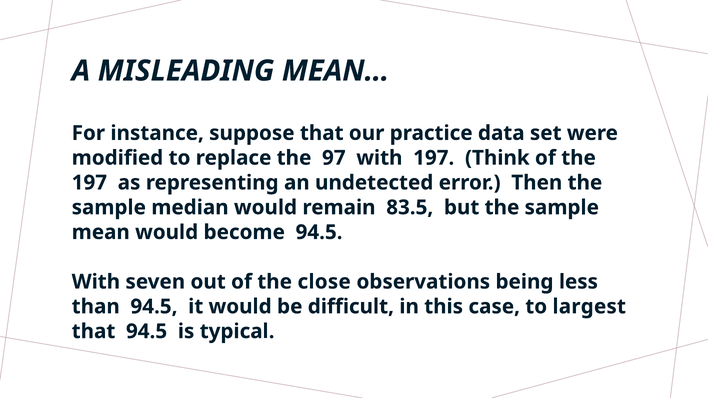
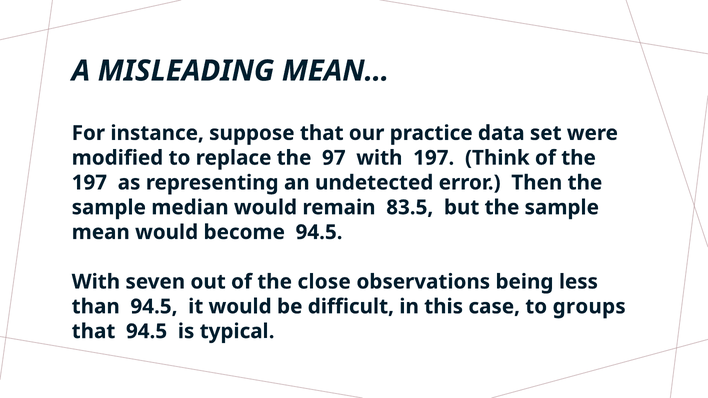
largest: largest -> groups (589, 307)
